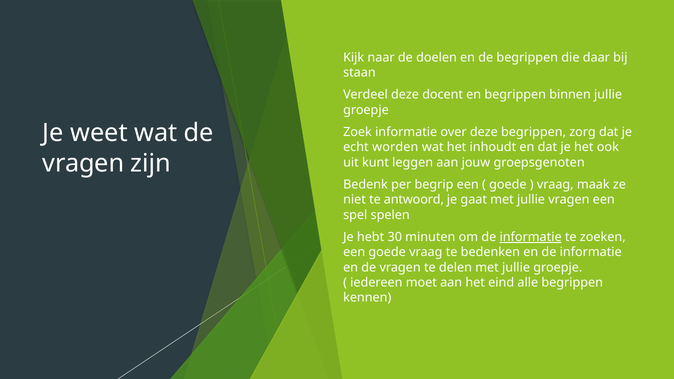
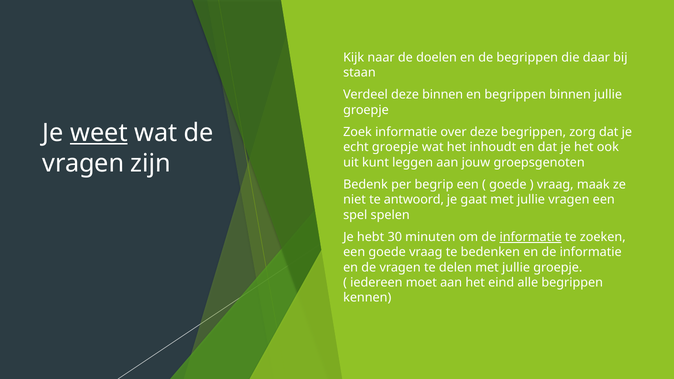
deze docent: docent -> binnen (443, 95)
weet underline: none -> present (99, 133)
echt worden: worden -> groepje (395, 147)
